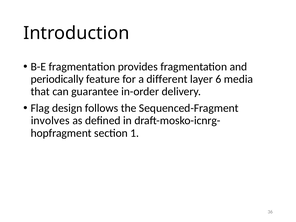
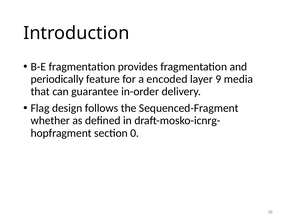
different: different -> encoded (167, 79)
6: 6 -> 9 (218, 79)
involves: involves -> whether (50, 121)
1: 1 -> 0 (135, 133)
